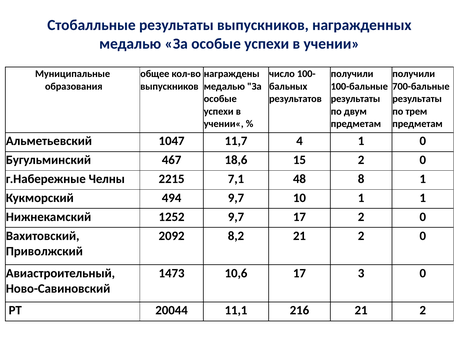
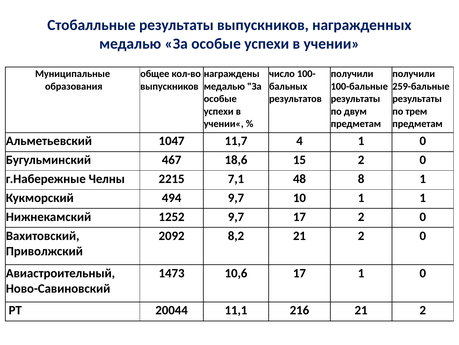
700-бальные: 700-бальные -> 259-бальные (421, 86)
17 3: 3 -> 1 (361, 273)
